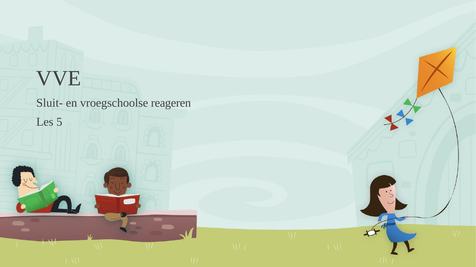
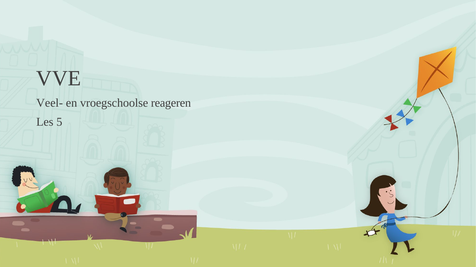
Sluit-: Sluit- -> Veel- (50, 103)
